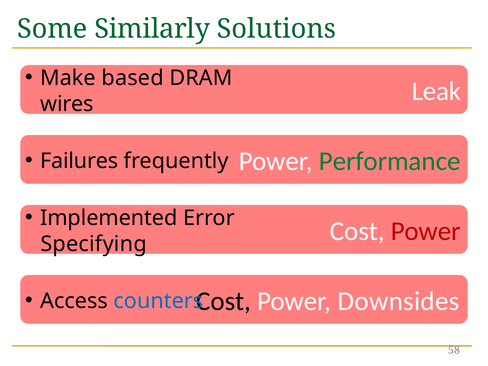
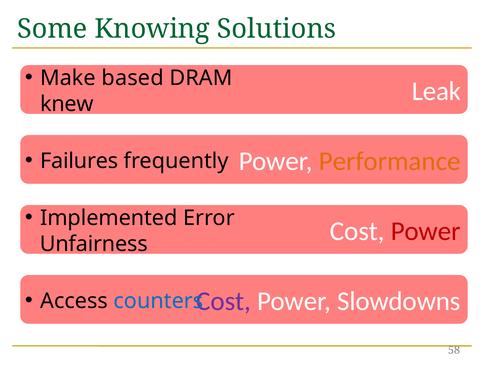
Similarly: Similarly -> Knowing (152, 29)
wires: wires -> knew (67, 104)
Performance colour: green -> orange (390, 161)
Specifying: Specifying -> Unfairness (94, 244)
Cost colour: black -> purple (224, 301)
Downsides: Downsides -> Slowdowns (399, 301)
